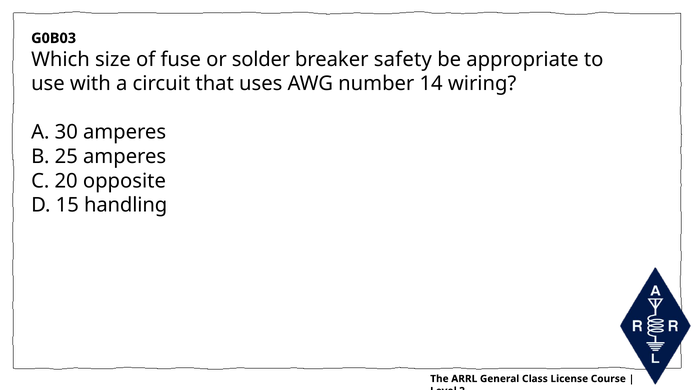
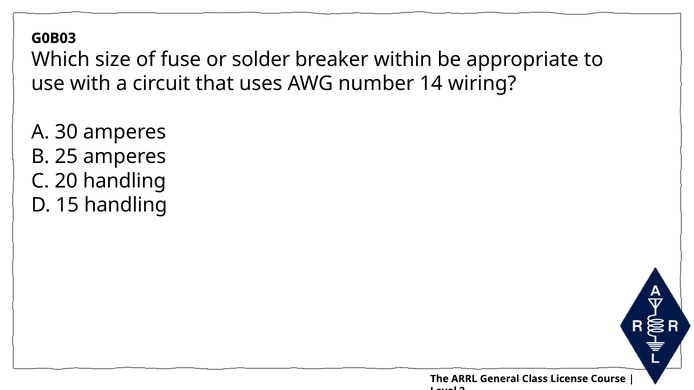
safety: safety -> within (403, 60)
20 opposite: opposite -> handling (125, 181)
